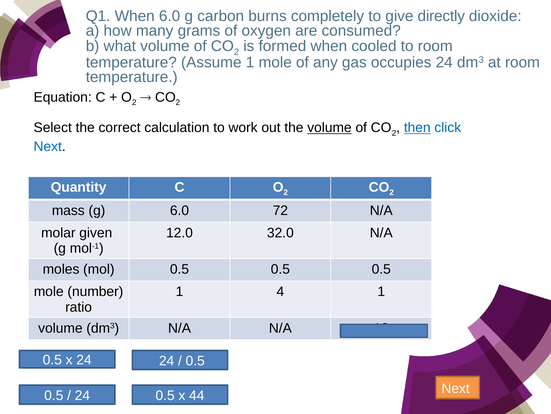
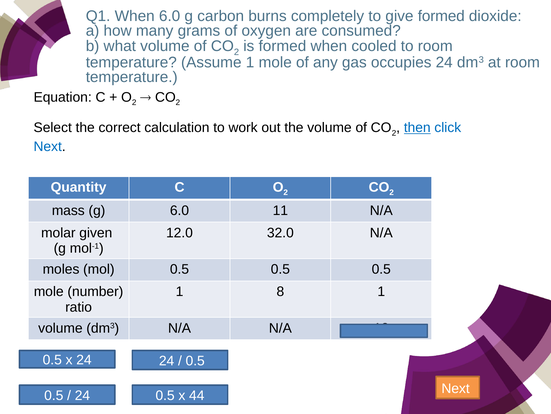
give directly: directly -> formed (441, 16)
volume underline: present -> none (329, 127)
72: 72 -> 11 (280, 210)
4: 4 -> 8 (280, 291)
